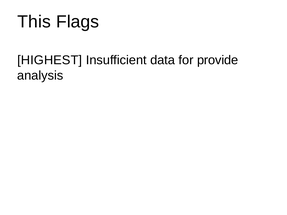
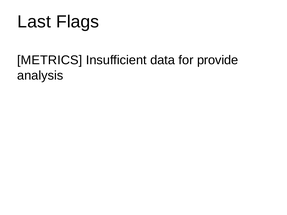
This: This -> Last (34, 22)
HIGHEST: HIGHEST -> METRICS (50, 60)
